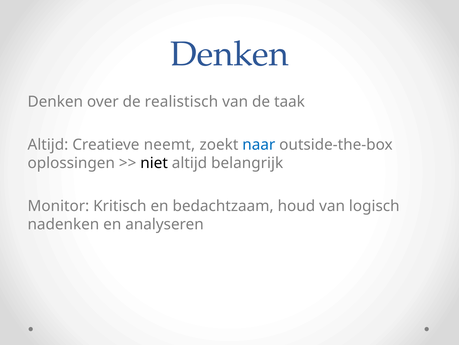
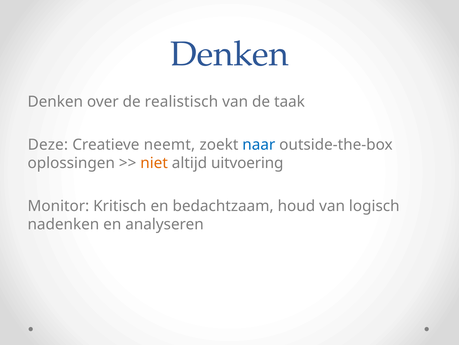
Altijd: Altijd -> Deze (48, 144)
niet colour: black -> orange (154, 163)
belangrijk: belangrijk -> uitvoering (247, 163)
